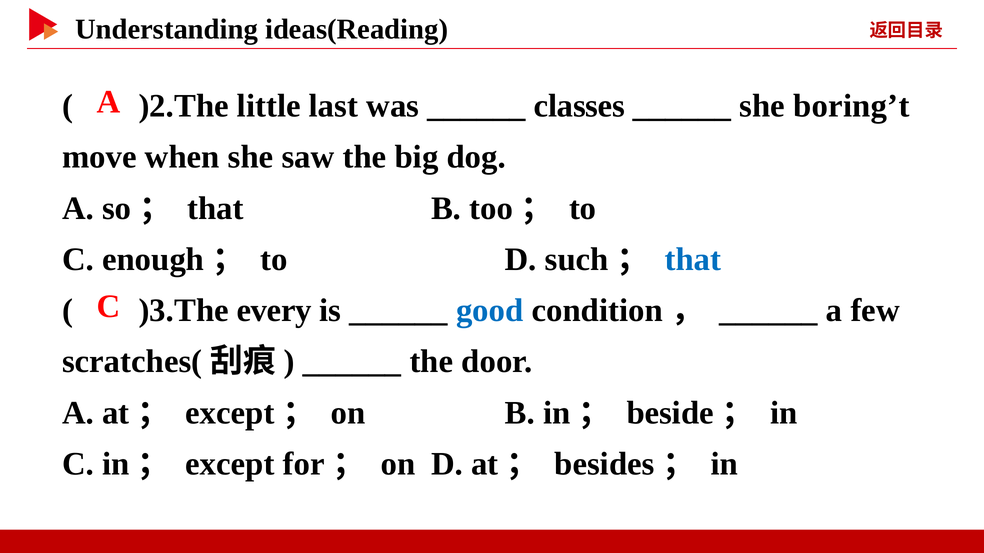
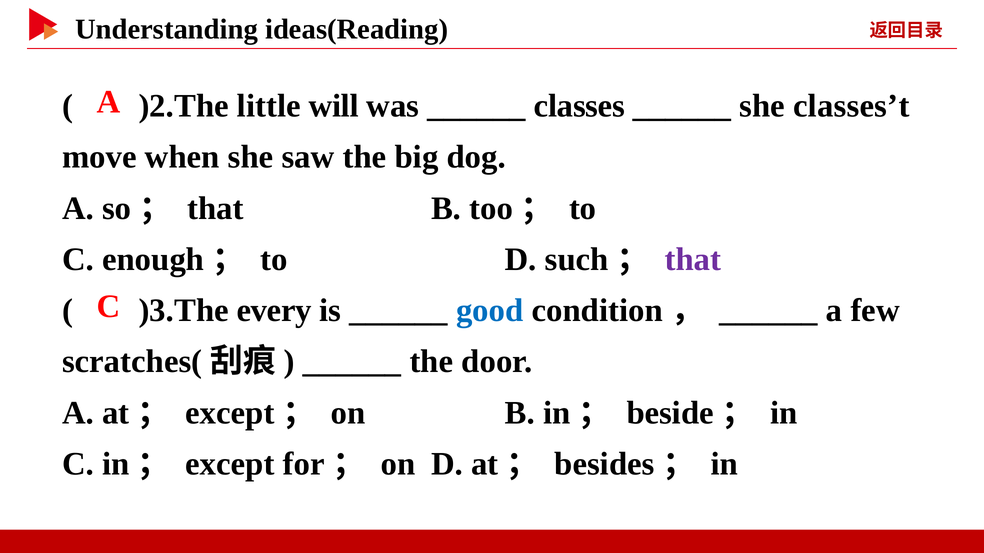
last: last -> will (334, 106)
boring’t: boring’t -> classes’t (851, 106)
that colour: blue -> purple (693, 260)
